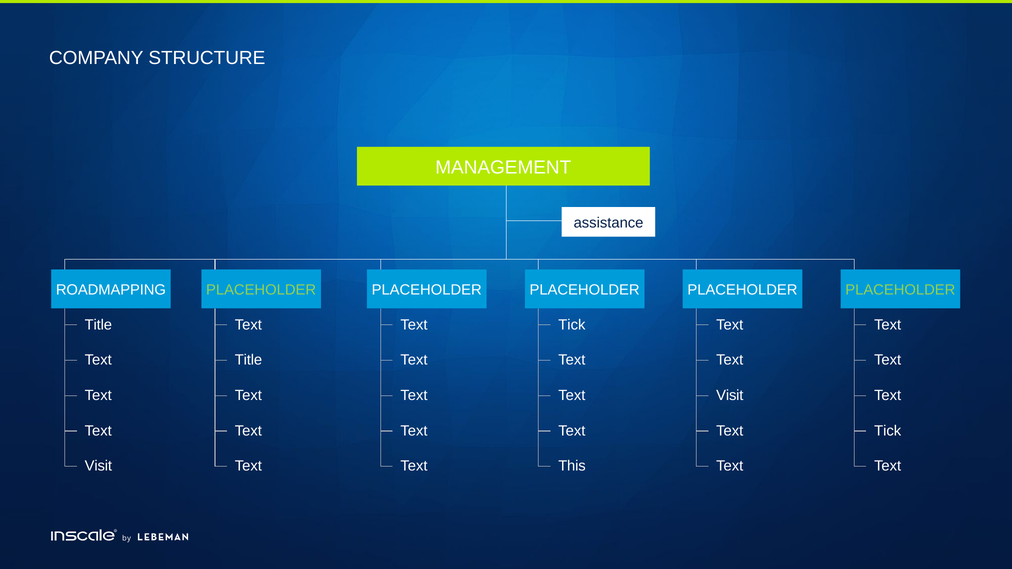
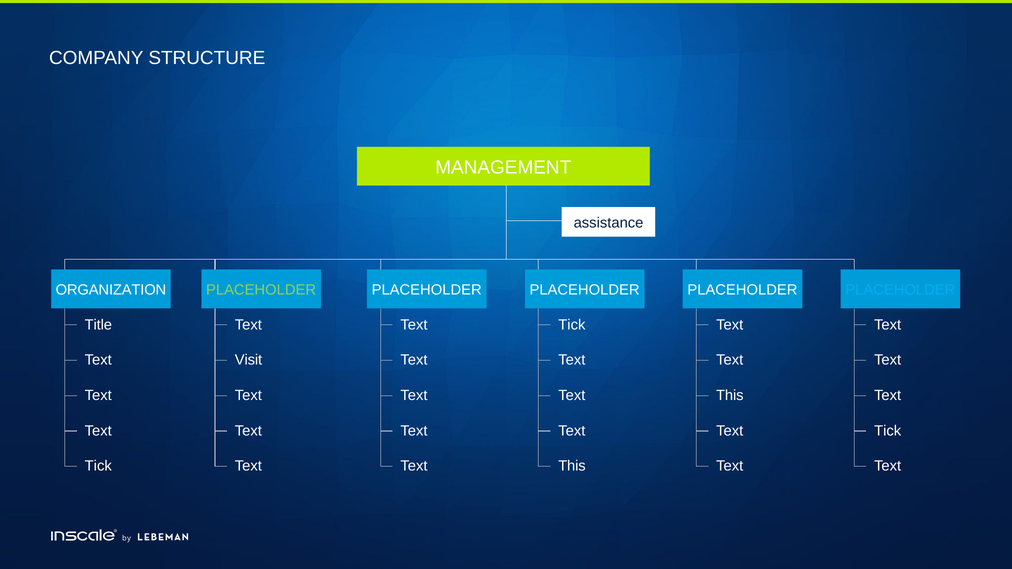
ROADMAPPING: ROADMAPPING -> ORGANIZATION (111, 290)
PLACEHOLDER colour: light green -> light blue (900, 290)
Title: Title -> Visit (248, 360)
Visit: Visit -> This (730, 396)
Visit: Visit -> Tick (98, 466)
